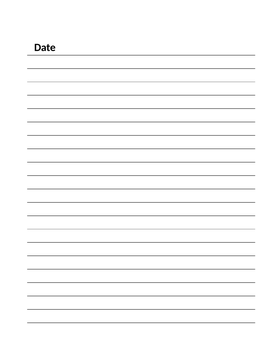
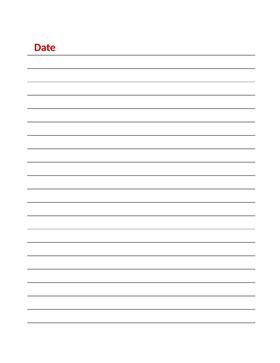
Date colour: black -> red (45, 47)
